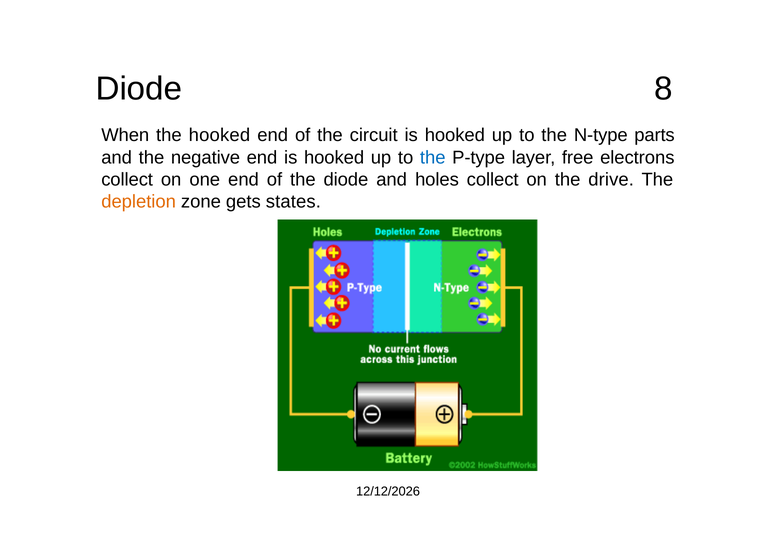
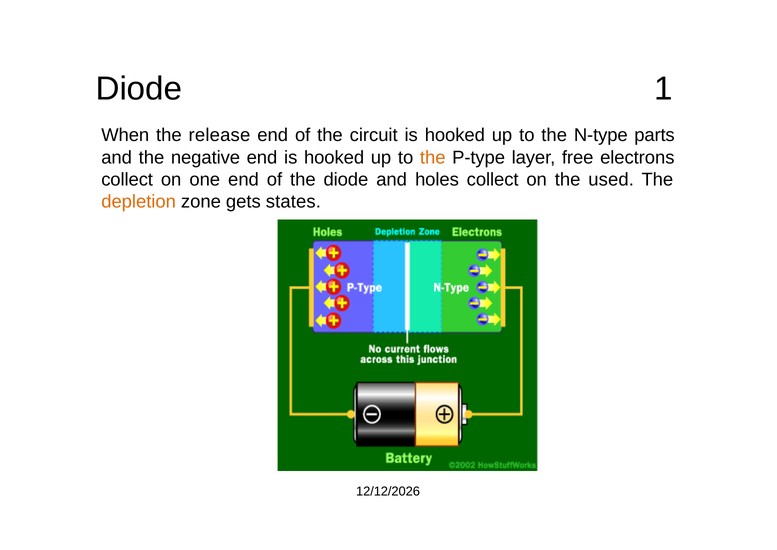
8: 8 -> 1 (664, 89)
the hooked: hooked -> release (219, 135)
the colour: blue -> orange (433, 157)
drive: drive -> used (611, 179)
